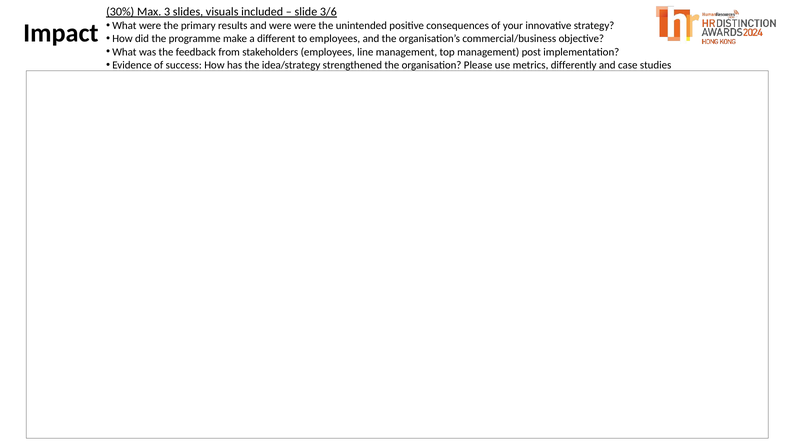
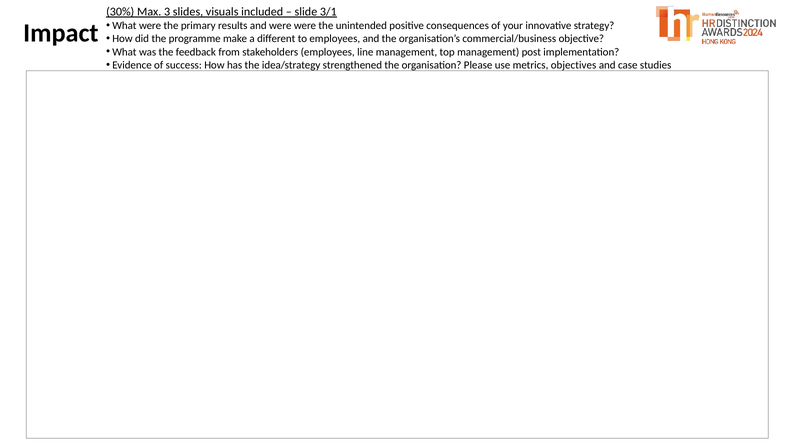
3/6: 3/6 -> 3/1 (328, 12)
differently: differently -> objectives (574, 65)
